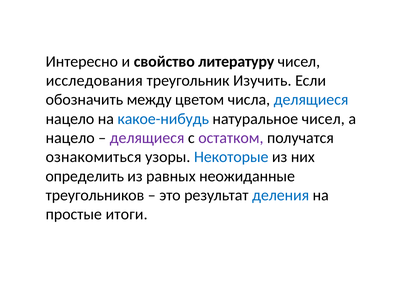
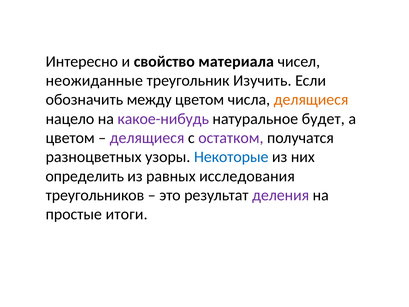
литературу: литературу -> материала (236, 61)
исследования: исследования -> неожиданные (94, 81)
делящиеся colour: blue -> orange (311, 100)
какое-нибудь colour: blue -> purple (163, 119)
натуральное чисел: чисел -> будет (323, 119)
нацело: нацело -> цветом (70, 138)
ознакомиться: ознакомиться -> разноцветных (94, 157)
неожиданные: неожиданные -> исследования (247, 176)
деления colour: blue -> purple (281, 195)
